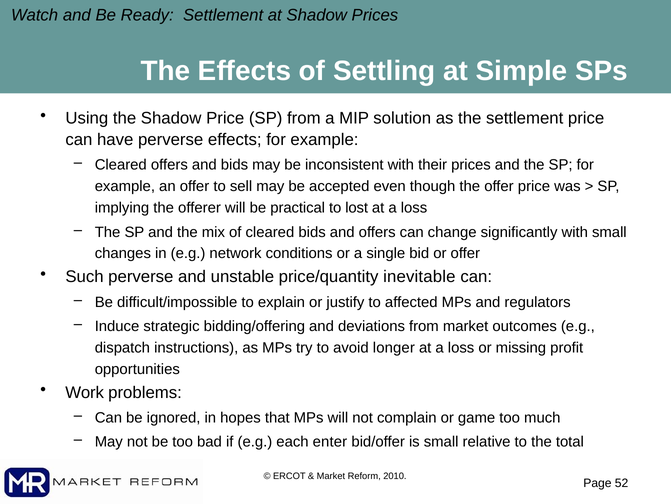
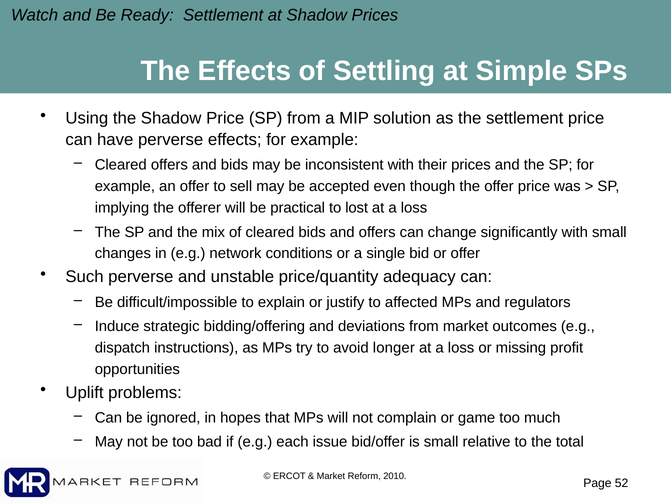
inevitable: inevitable -> adequacy (419, 276)
Work: Work -> Uplift (85, 392)
enter: enter -> issue (330, 441)
